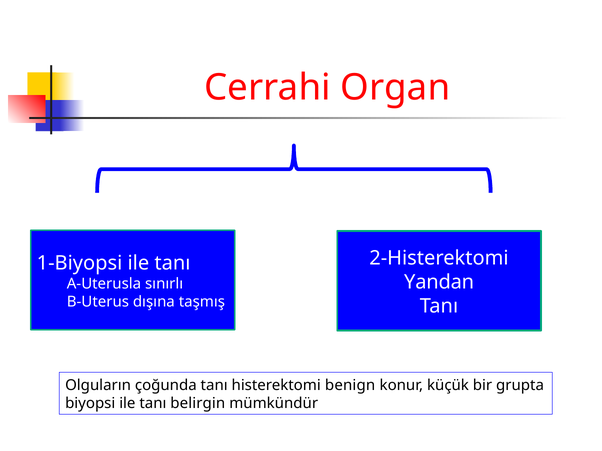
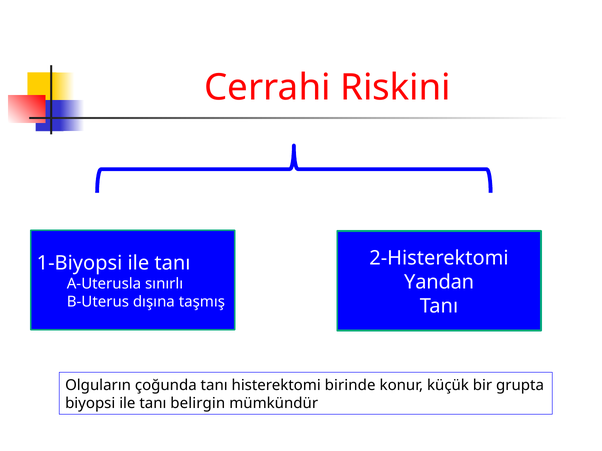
Organ: Organ -> Riskini (395, 88)
benign: benign -> birinde (350, 386)
